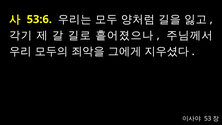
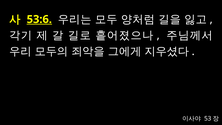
53:6 underline: none -> present (39, 19)
